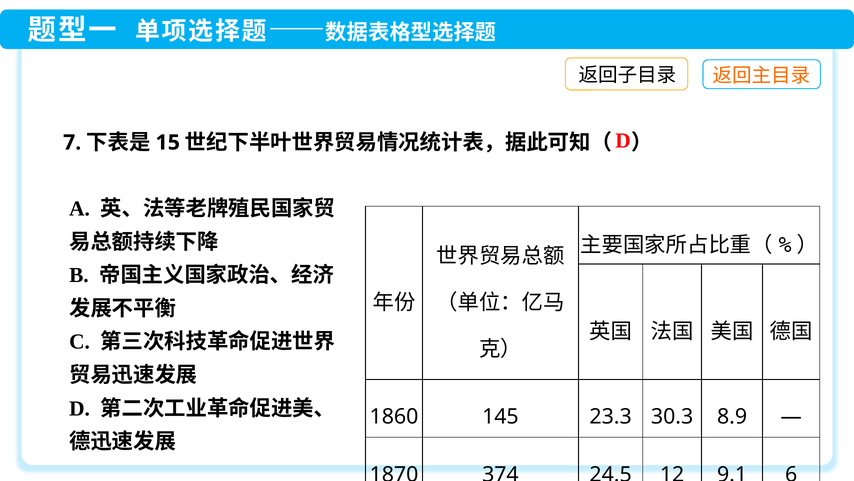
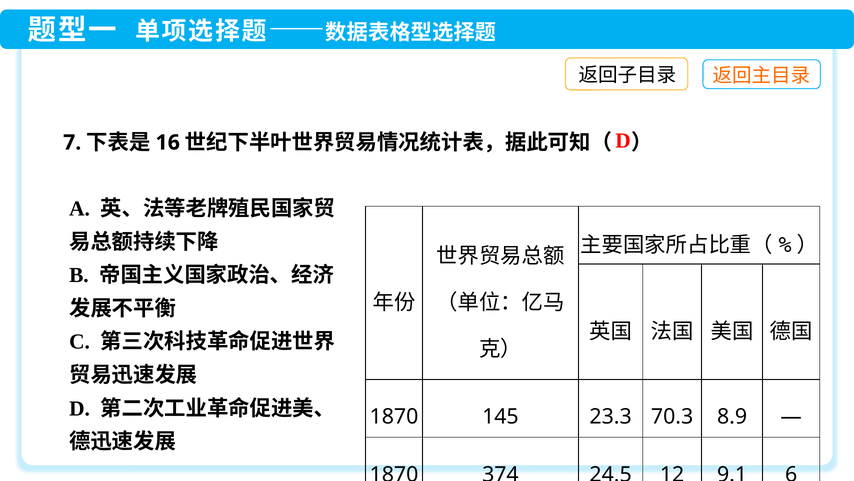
15: 15 -> 16 (168, 142)
1860: 1860 -> 1870 (394, 416)
30.3: 30.3 -> 70.3 (672, 416)
